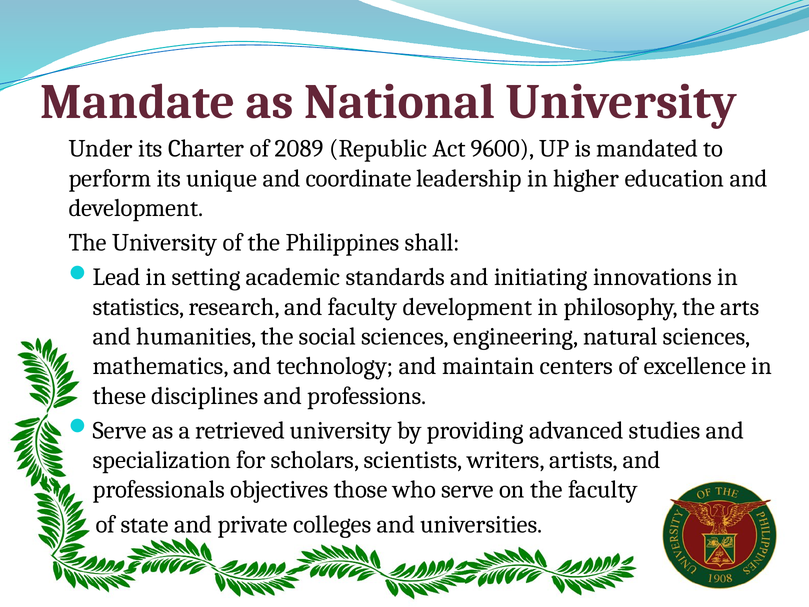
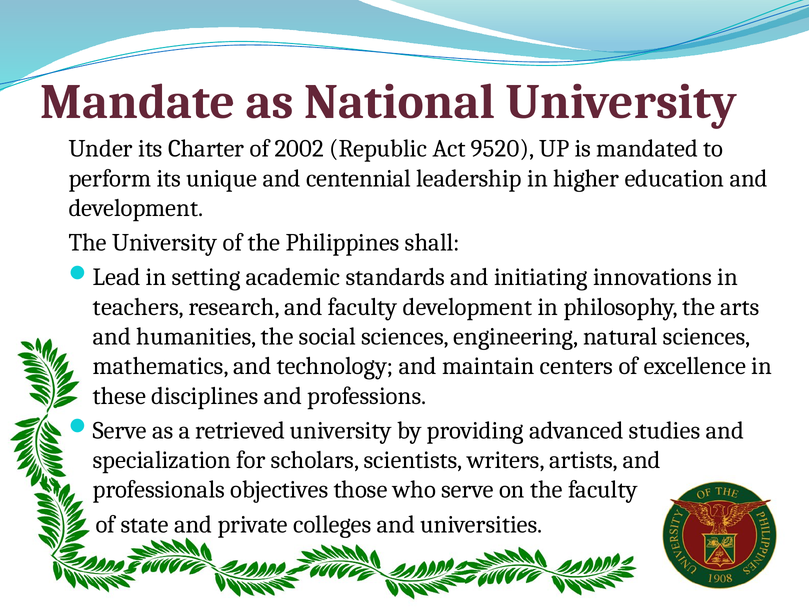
2089: 2089 -> 2002 (299, 149)
9600: 9600 -> 9520 (503, 149)
coordinate: coordinate -> centennial (359, 178)
statistics: statistics -> teachers (138, 307)
